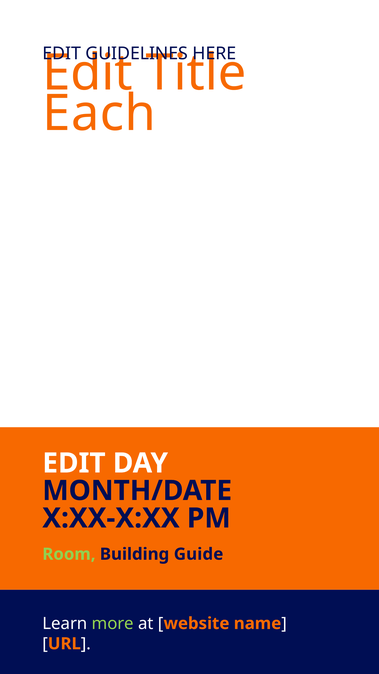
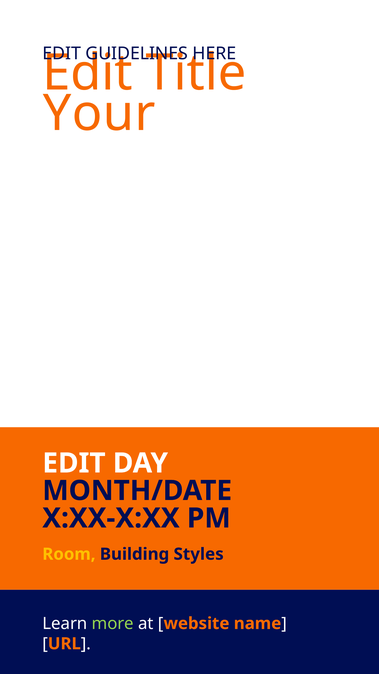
Each: Each -> Your (99, 113)
Room colour: light green -> yellow (69, 553)
Guide: Guide -> Styles (199, 553)
